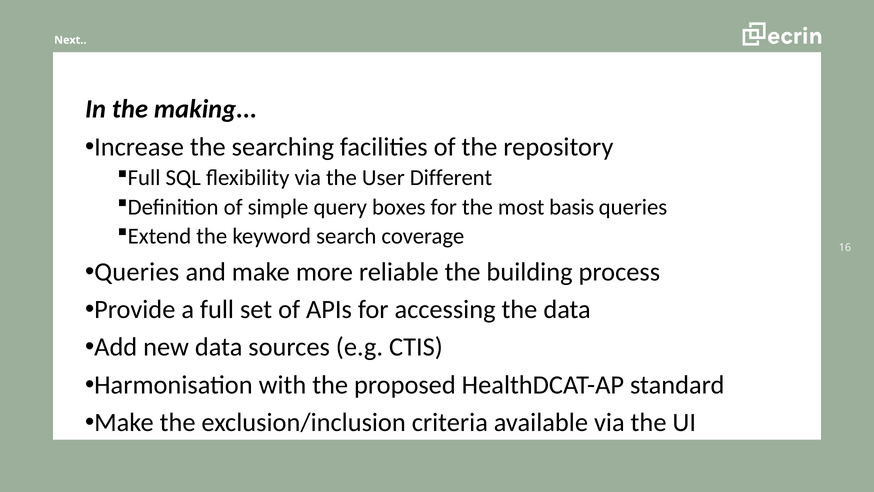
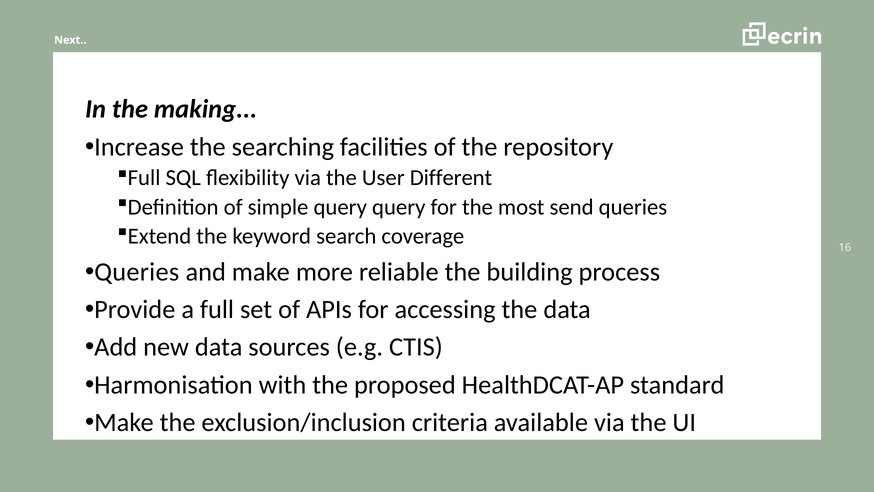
query boxes: boxes -> query (399, 207)
basis: basis -> send (572, 207)
